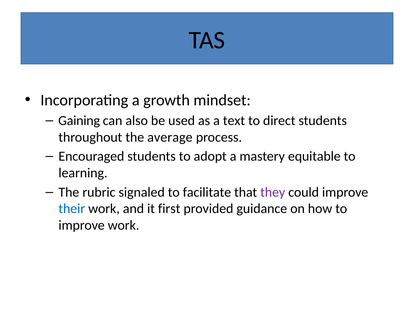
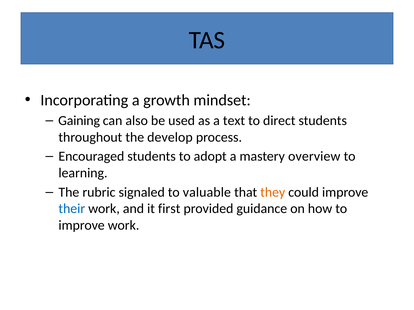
average: average -> develop (170, 137)
equitable: equitable -> overview (314, 157)
facilitate: facilitate -> valuable (207, 193)
they colour: purple -> orange (273, 193)
